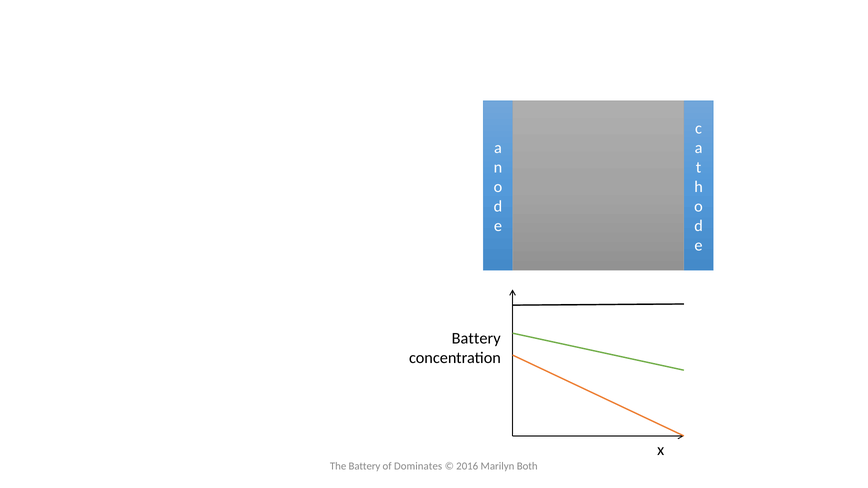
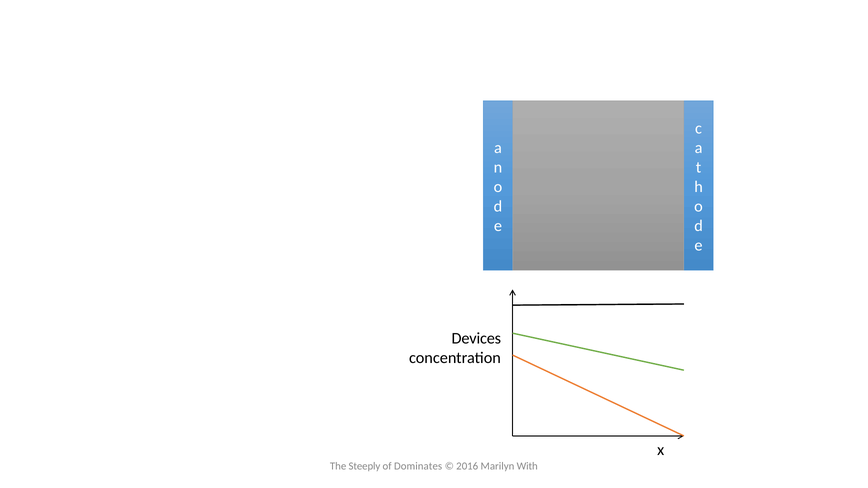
Battery: Battery -> Devices (476, 338)
The Battery: Battery -> Steeply (364, 466)
Both: Both -> With (527, 466)
